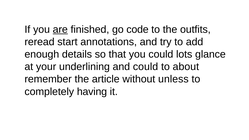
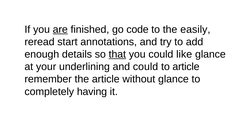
outfits: outfits -> easily (195, 29)
that underline: none -> present (117, 54)
lots: lots -> like (184, 54)
to about: about -> article (186, 67)
without unless: unless -> glance (173, 79)
